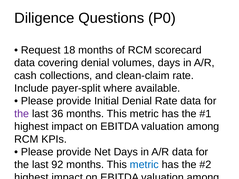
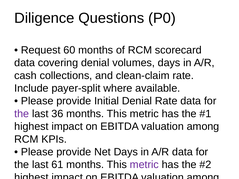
18: 18 -> 60 (69, 50)
92: 92 -> 61 (57, 165)
metric colour: blue -> purple (144, 165)
